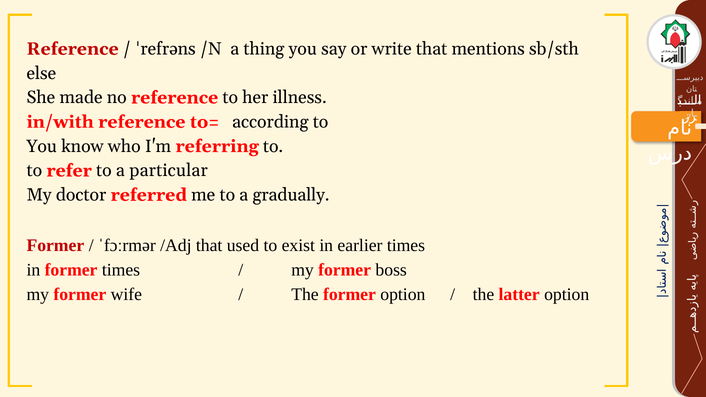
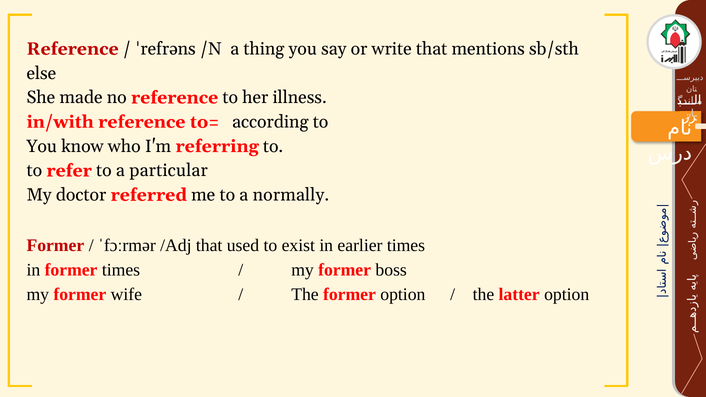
gradually: gradually -> normally (291, 195)
